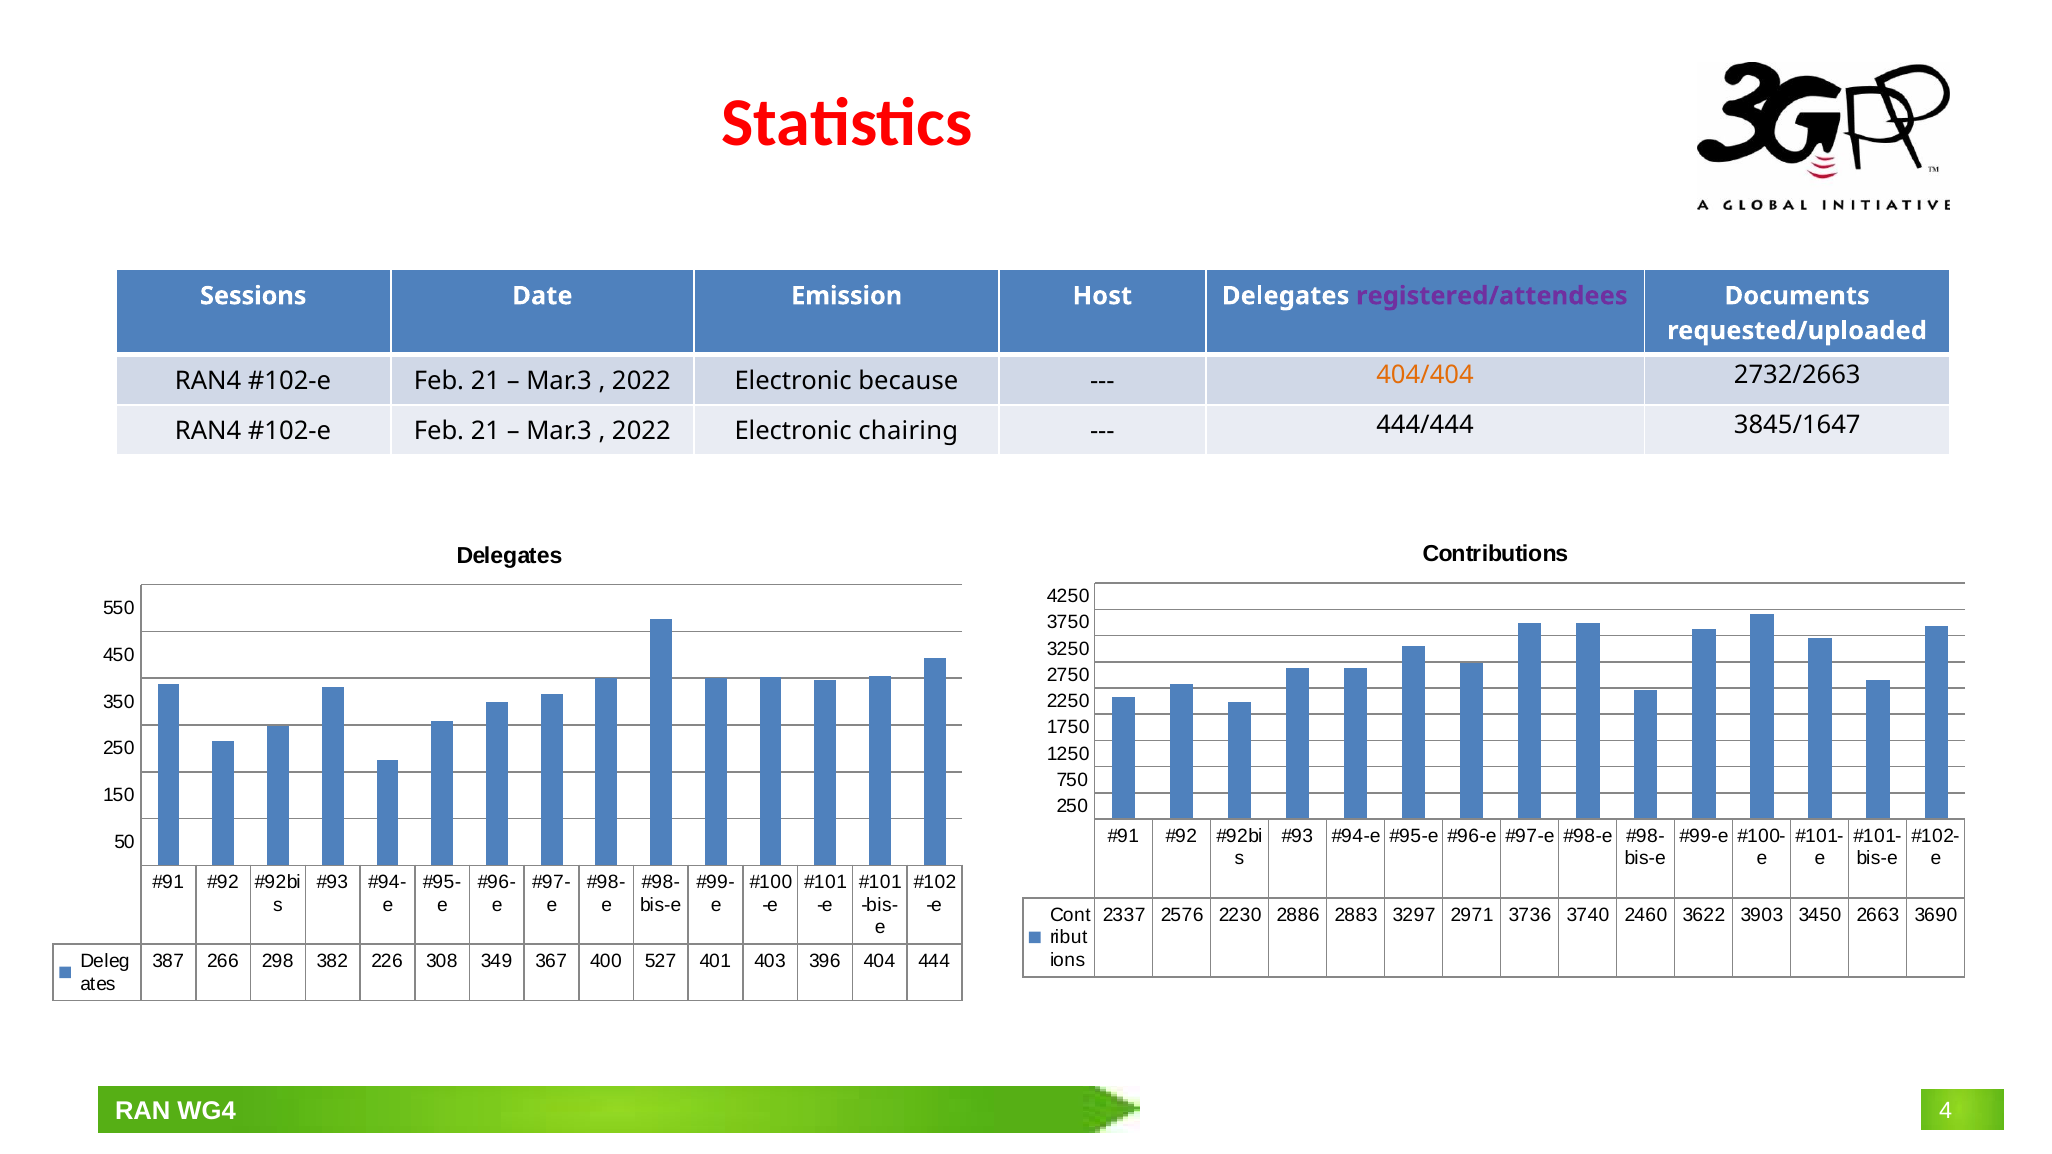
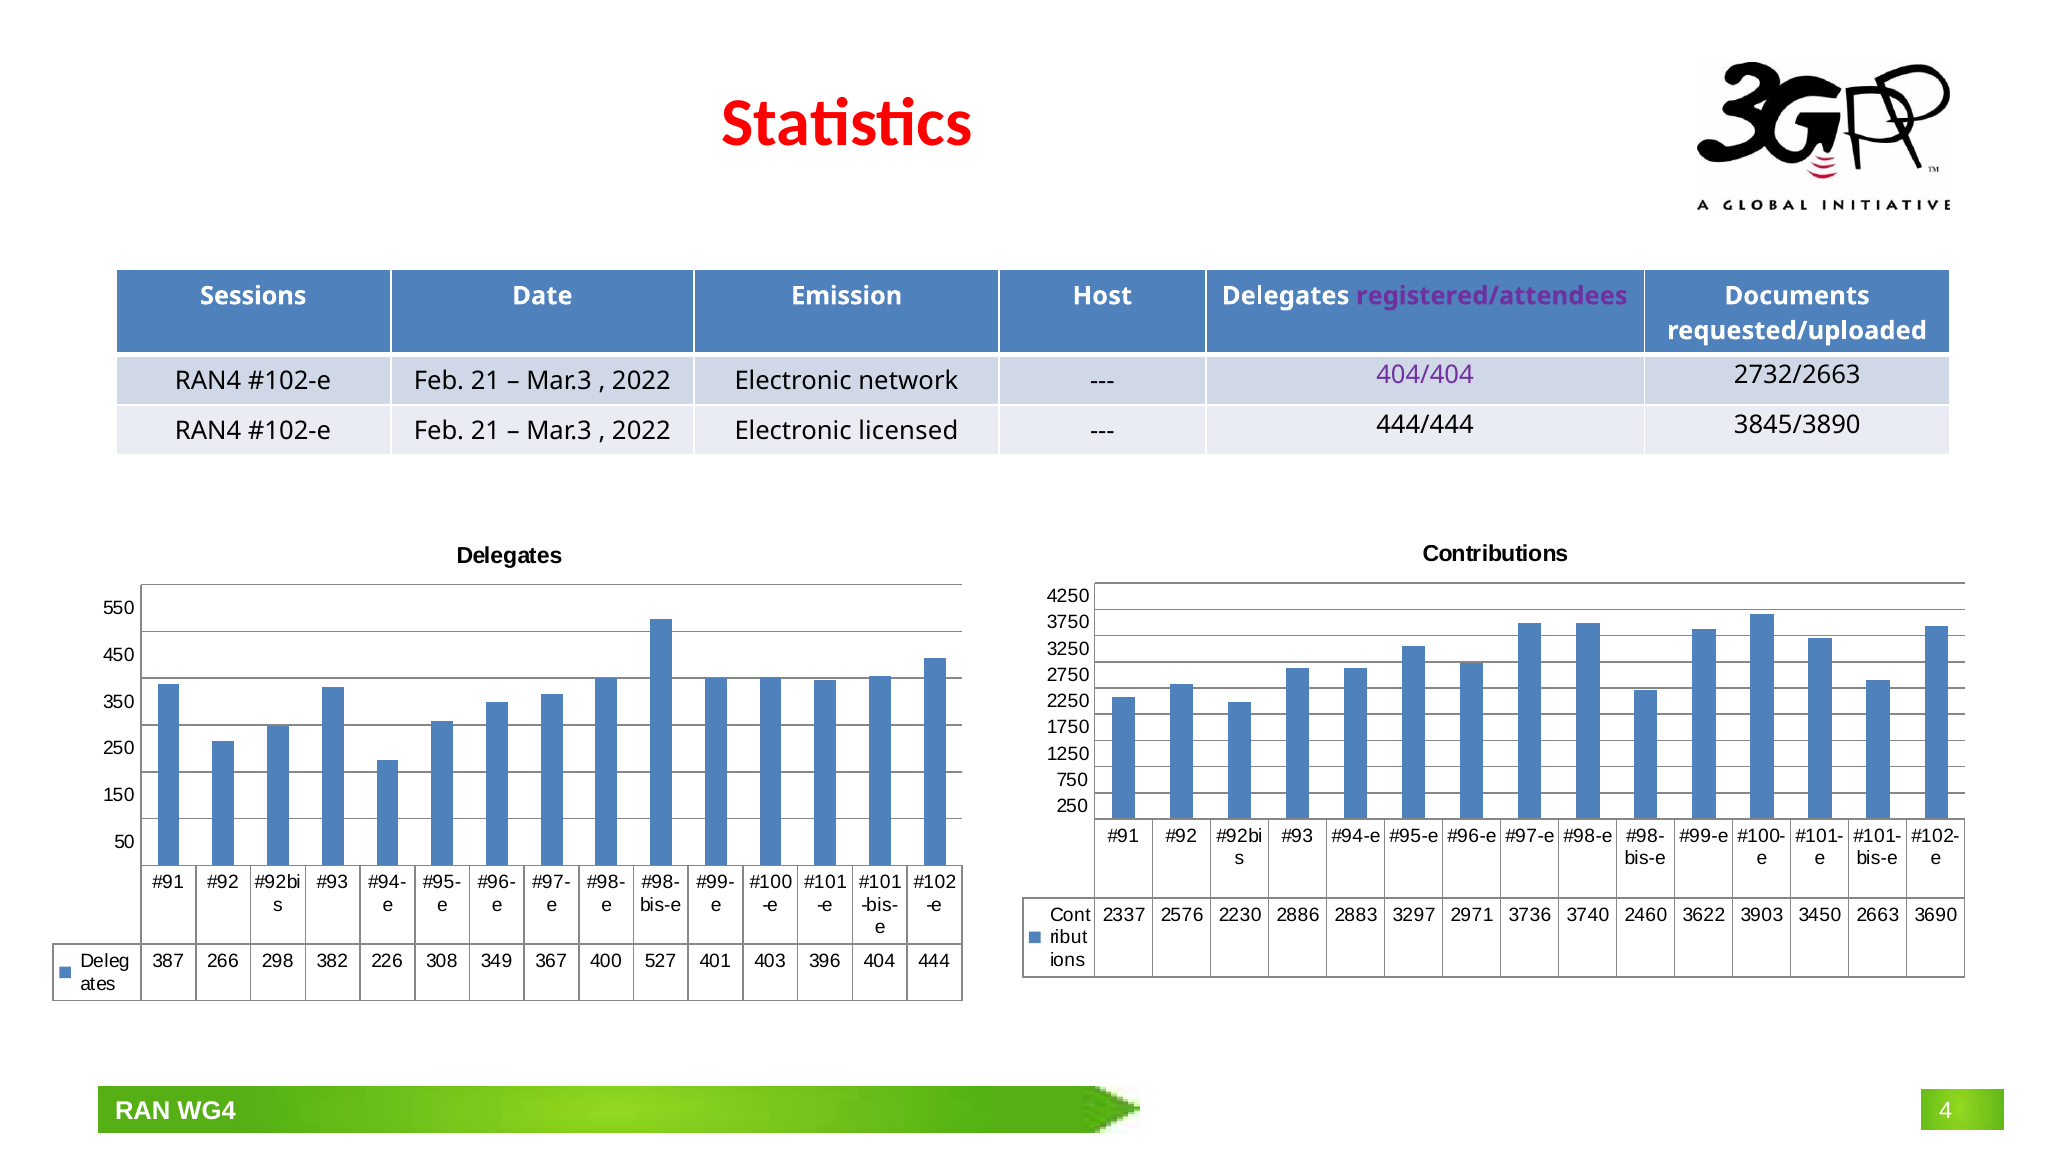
because: because -> network (908, 381)
404/404 colour: orange -> purple (1425, 375)
chairing: chairing -> licensed (908, 432)
3845/1647: 3845/1647 -> 3845/3890 (1797, 425)
